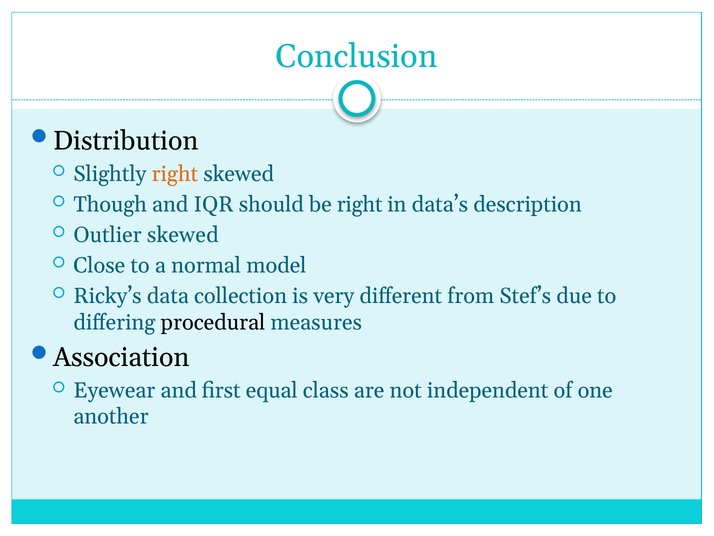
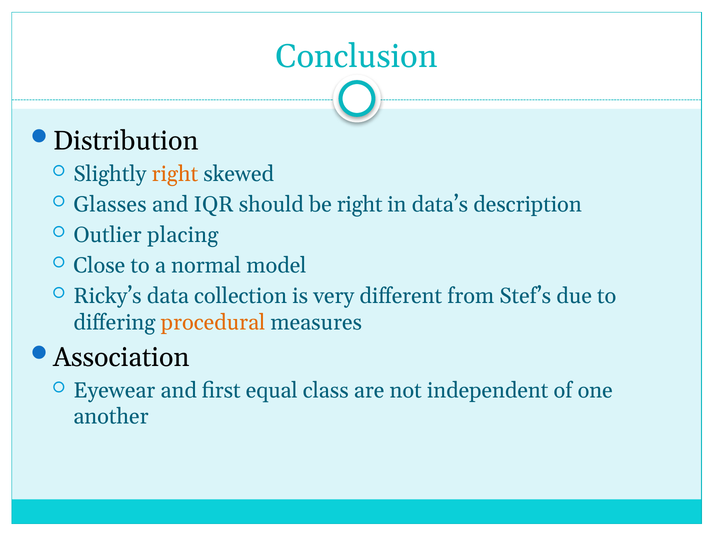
Though: Though -> Glasses (110, 204)
Outlier skewed: skewed -> placing (183, 235)
procedural colour: black -> orange (213, 322)
